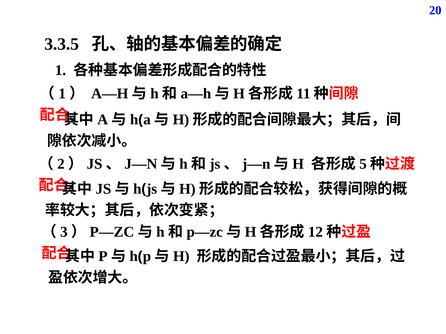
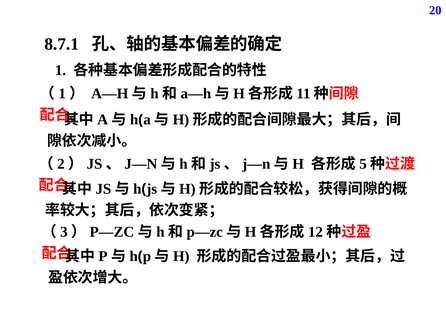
3.3.5: 3.3.5 -> 8.7.1 (62, 44)
